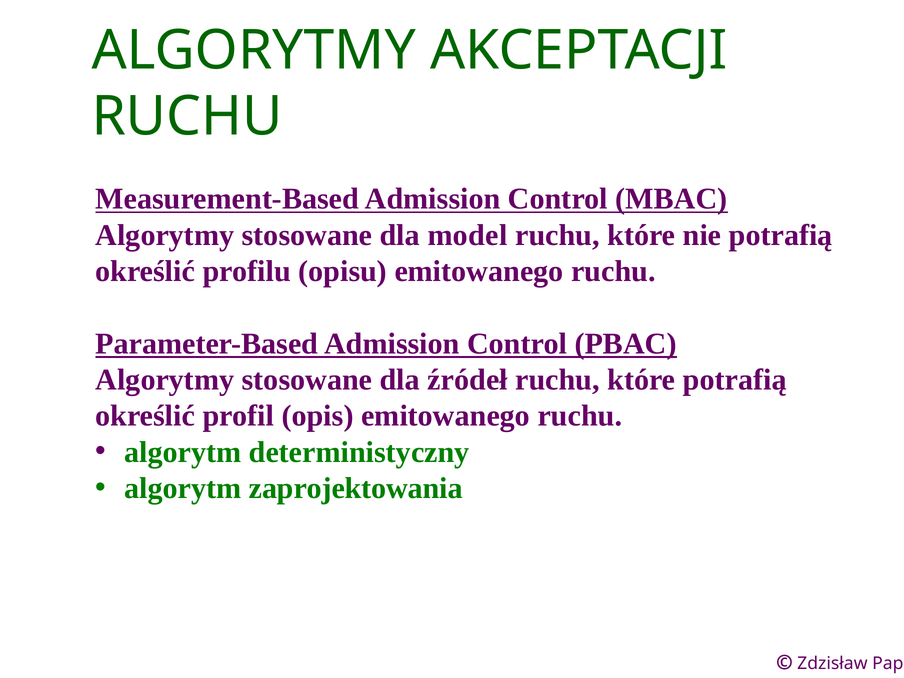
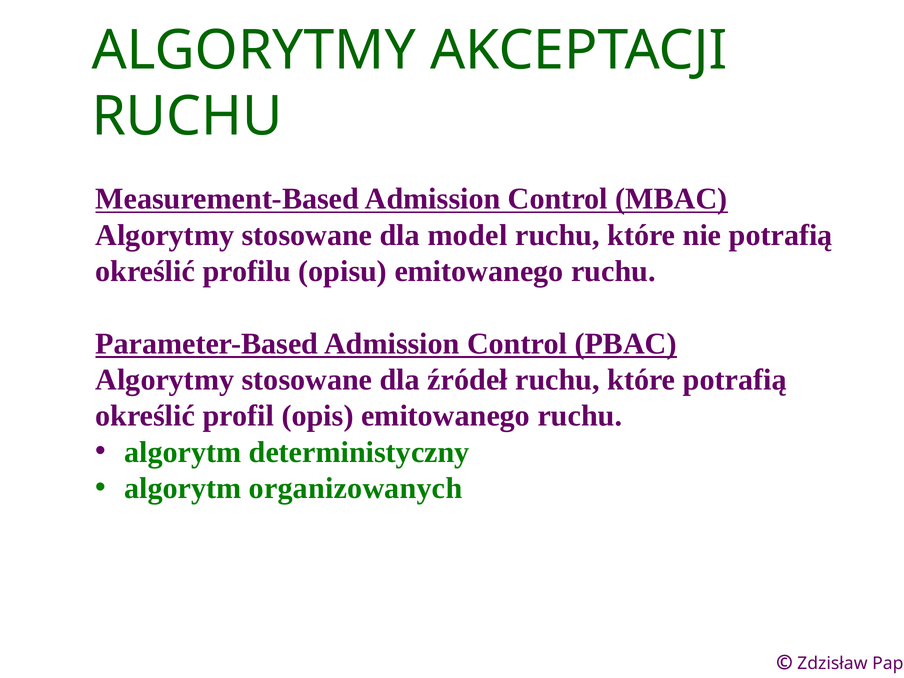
zaprojektowania: zaprojektowania -> organizowanych (356, 488)
